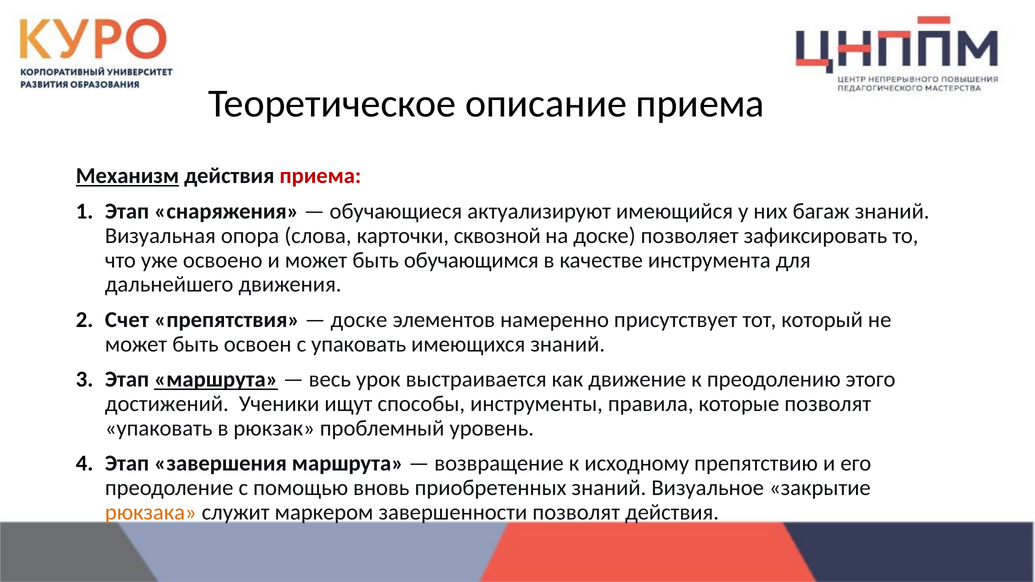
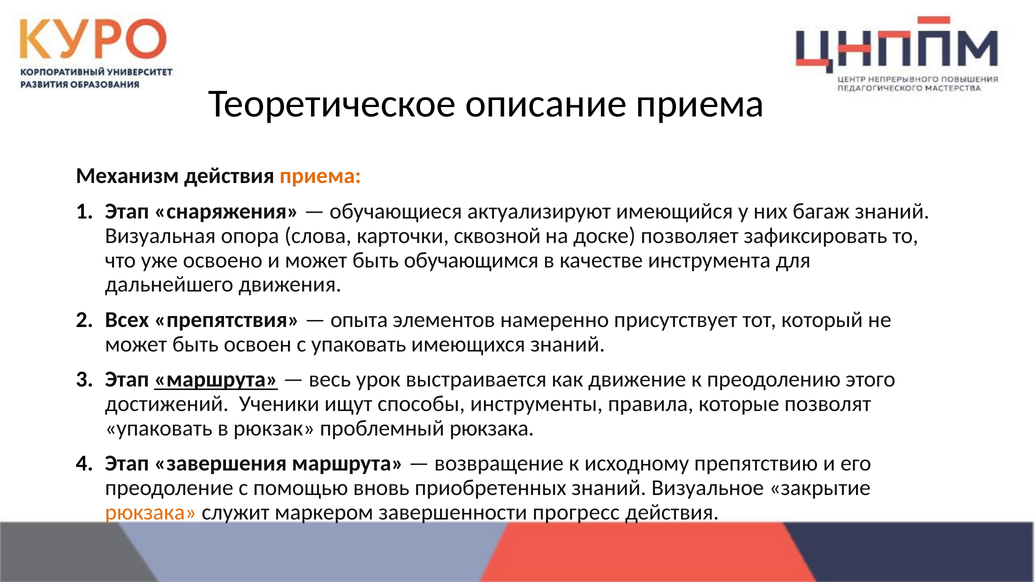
Механизм underline: present -> none (127, 176)
приема colour: red -> orange (320, 176)
Счет: Счет -> Всех (127, 320)
доске: доске -> опыта (359, 320)
проблемный уровень: уровень -> рюкзака (492, 428)
завершенности позволят: позволят -> прогресс (576, 513)
